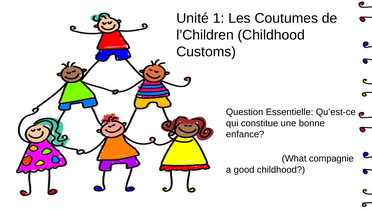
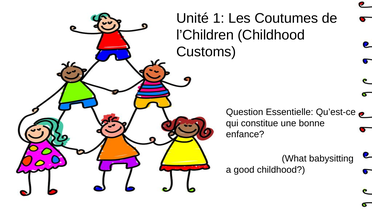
compagnie: compagnie -> babysitting (331, 159)
